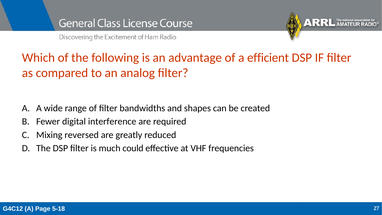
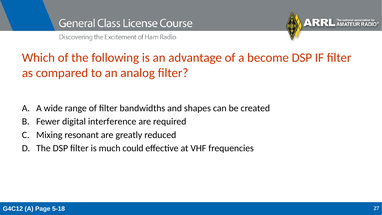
efficient: efficient -> become (268, 58)
reversed: reversed -> resonant (82, 135)
